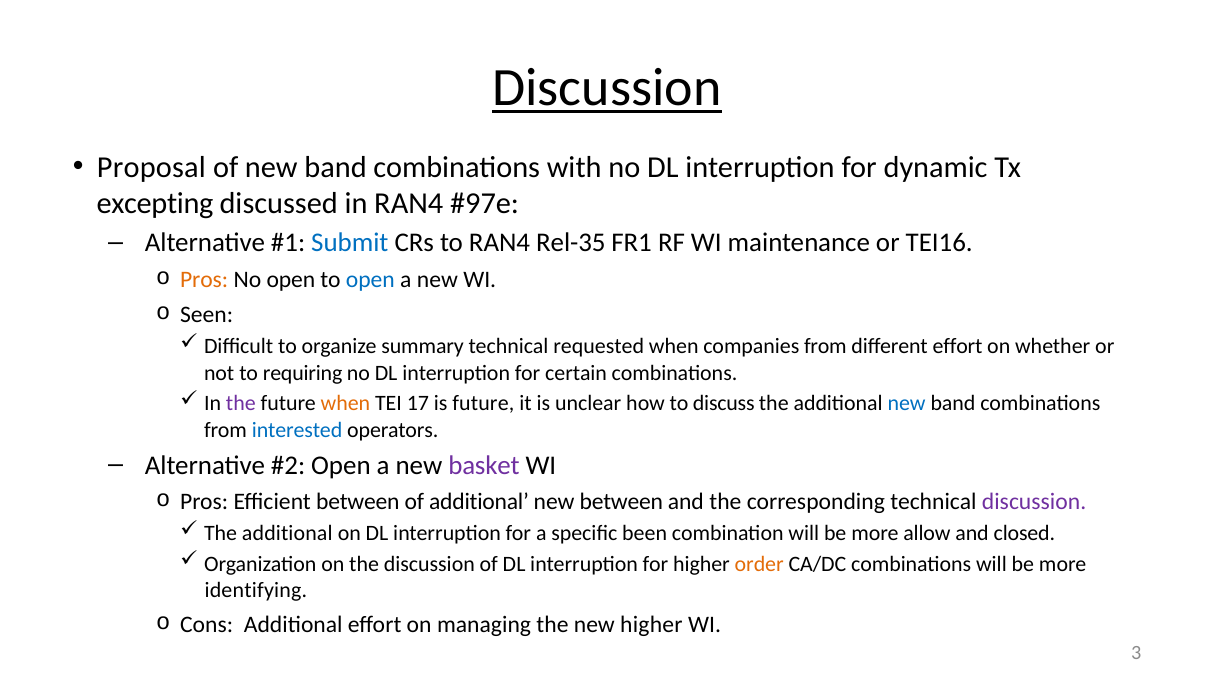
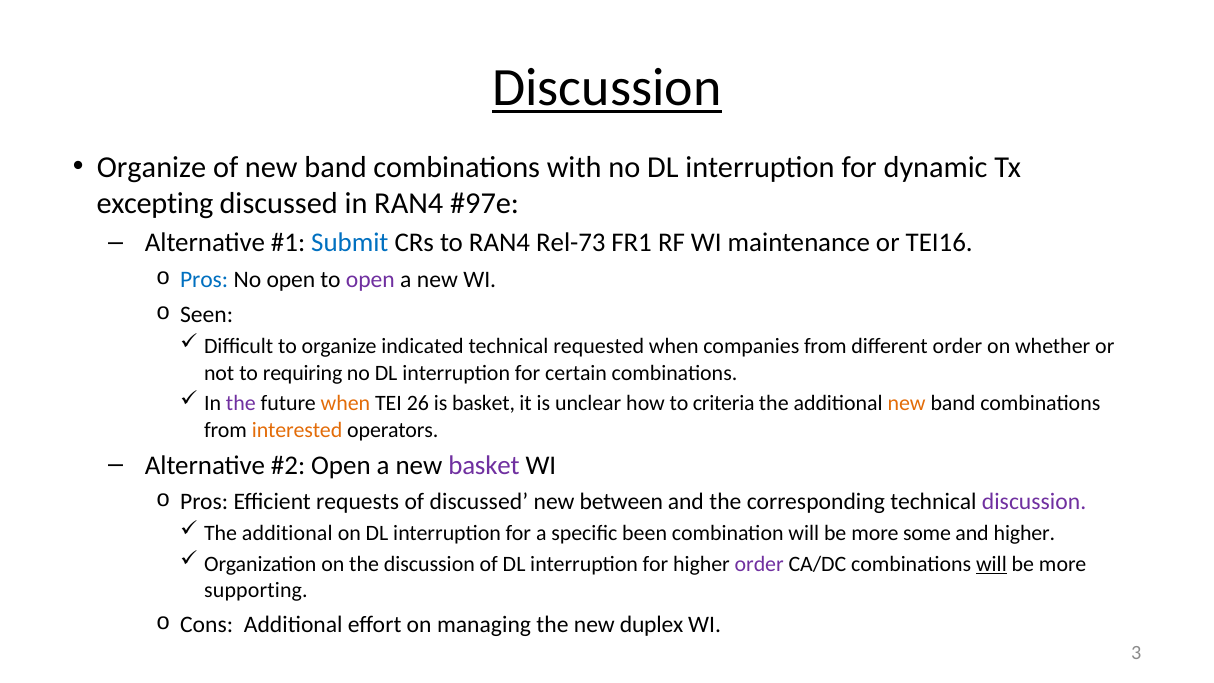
Proposal: Proposal -> Organize (152, 167)
Rel-35: Rel-35 -> Rel-73 (571, 243)
Pros colour: orange -> blue (204, 280)
open colour: blue -> purple (370, 280)
summary: summary -> indicated (423, 347)
different effort: effort -> order (957, 347)
17: 17 -> 26 (418, 404)
is future: future -> basket (484, 404)
discuss: discuss -> criteria (724, 404)
new colour: blue -> orange (907, 404)
interested colour: blue -> orange (297, 430)
Efficient between: between -> requests (358, 502)
of additional: additional -> discussed (479, 502)
allow: allow -> some (927, 534)
and closed: closed -> higher (1024, 534)
order colour: orange -> purple (759, 564)
will underline: none -> present (991, 564)
identifying: identifying -> supporting (256, 591)
new higher: higher -> duplex (652, 625)
